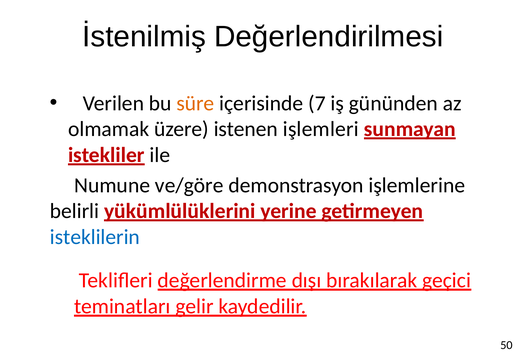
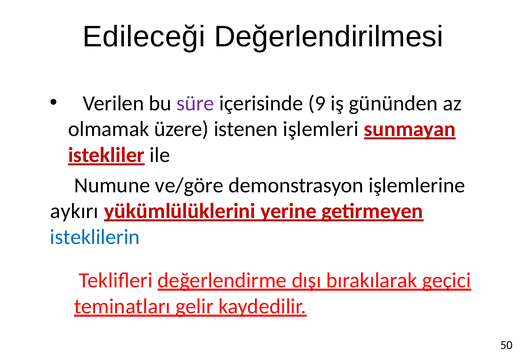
İstenilmiş: İstenilmiş -> Edileceği (144, 37)
süre colour: orange -> purple (195, 103)
7: 7 -> 9 (317, 103)
belirli: belirli -> aykırı (74, 211)
